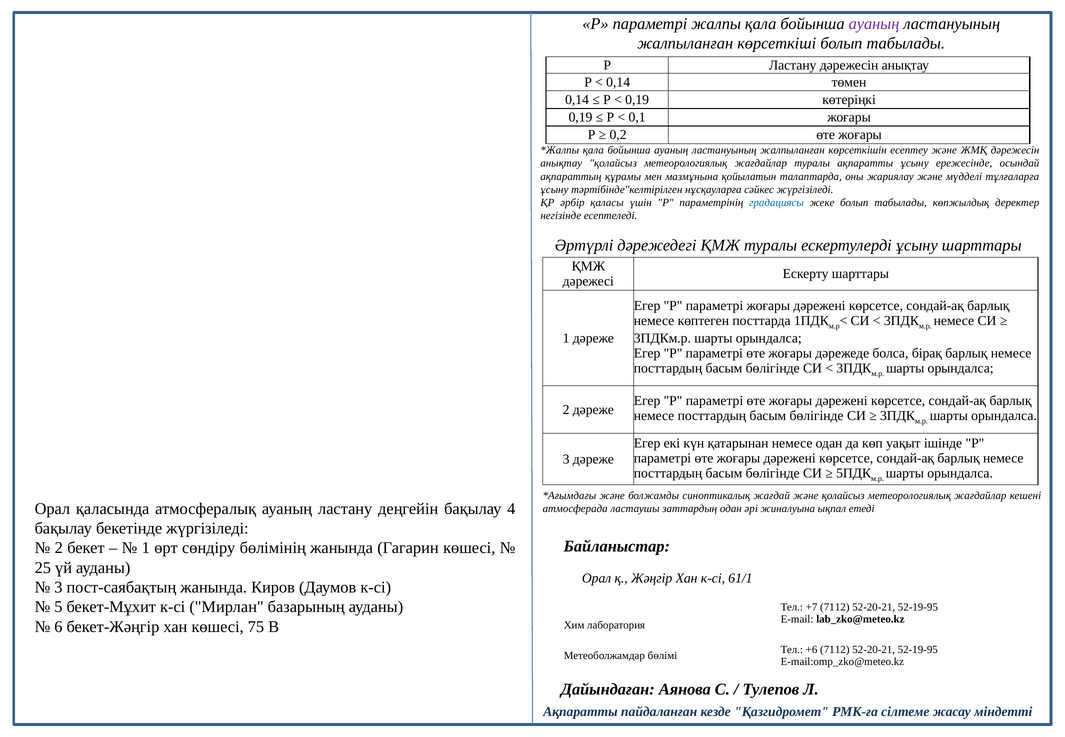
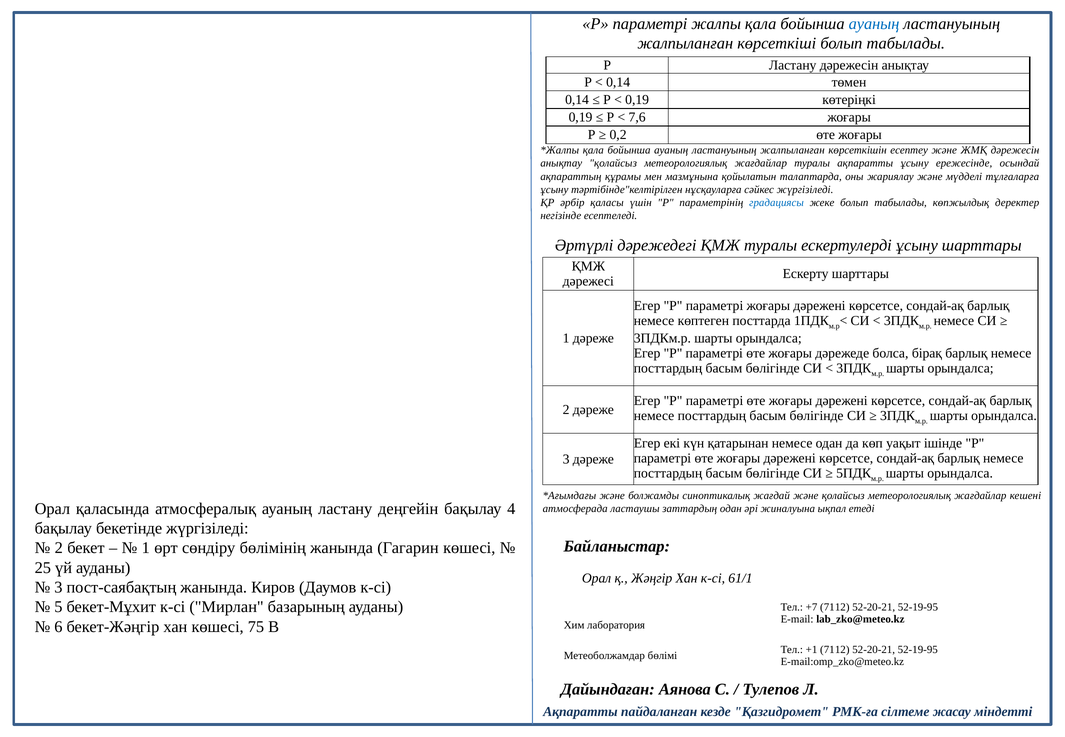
ауаның colour: purple -> blue (874, 24)
0,1: 0,1 -> 7,6 (637, 117)
+6: +6 -> +1 (812, 650)
